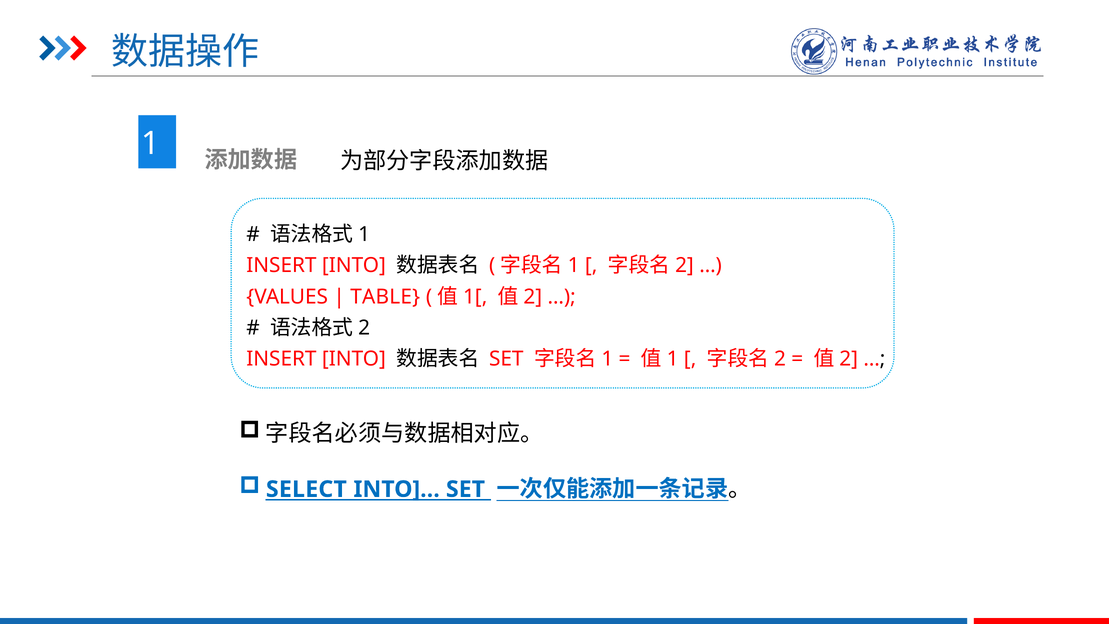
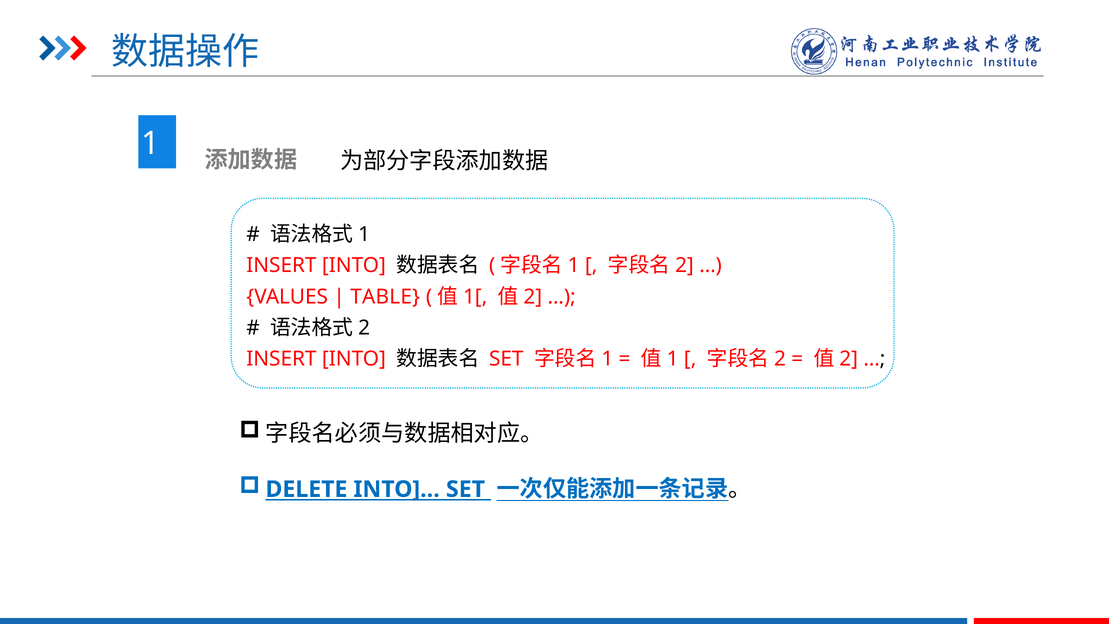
SELECT: SELECT -> DELETE (306, 489)
